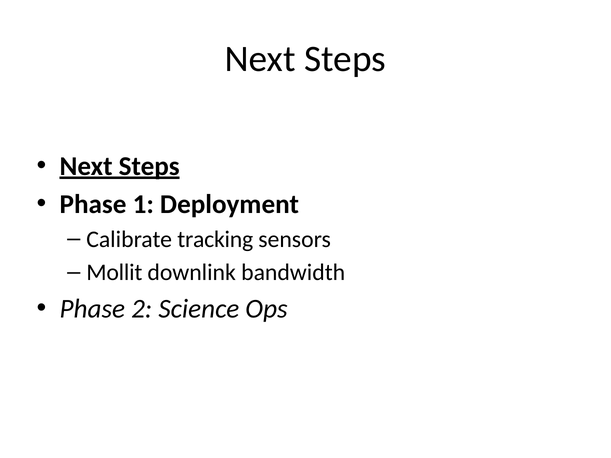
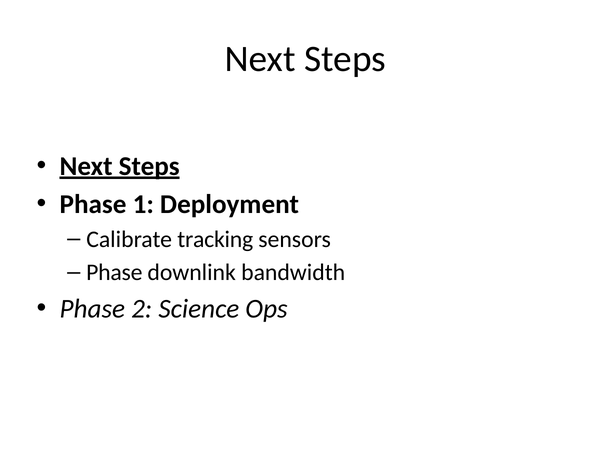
Mollit: Mollit -> Phase (114, 273)
